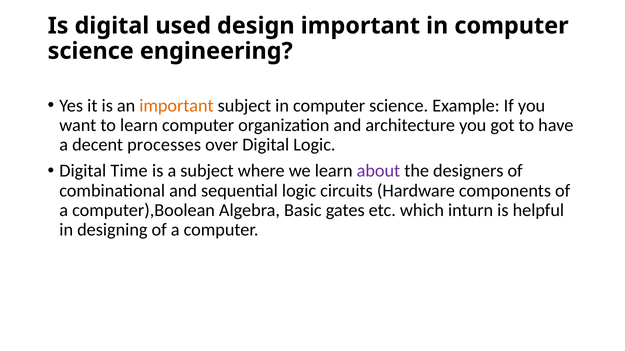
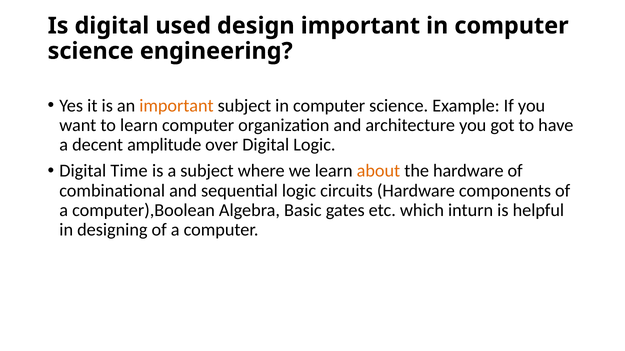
processes: processes -> amplitude (164, 145)
about colour: purple -> orange (378, 171)
the designers: designers -> hardware (468, 171)
